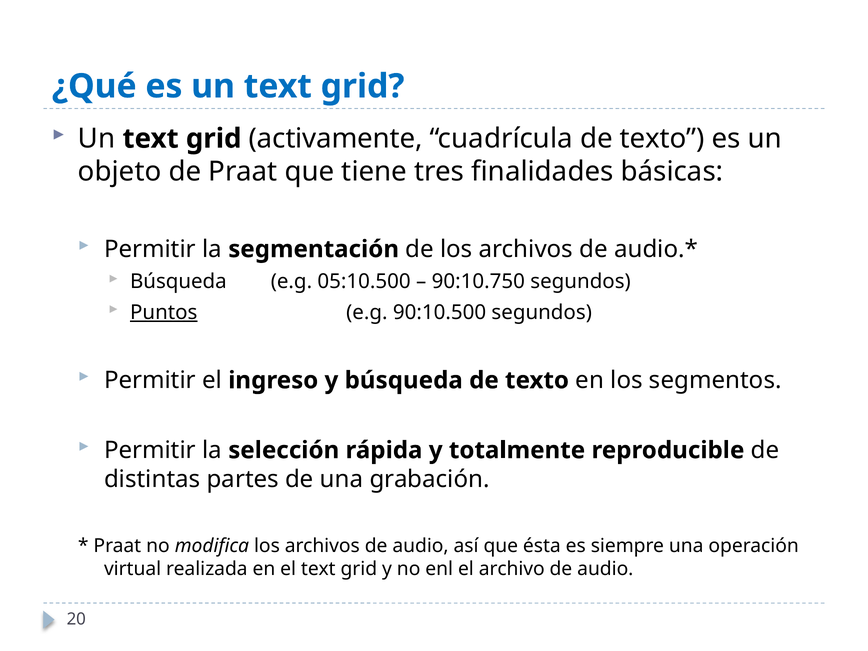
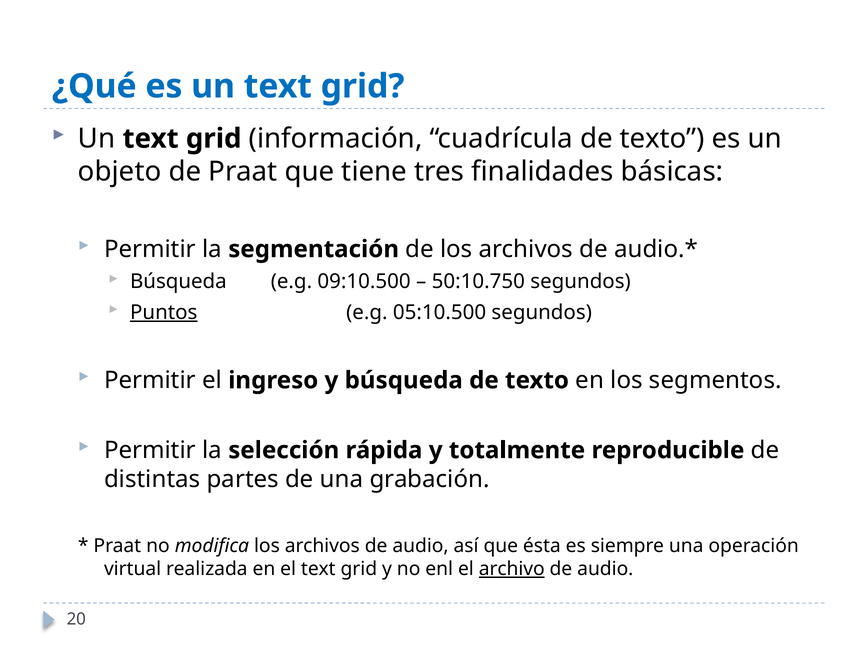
activamente: activamente -> información (336, 139)
05:10.500: 05:10.500 -> 09:10.500 (364, 282)
90:10.750: 90:10.750 -> 50:10.750 (478, 282)
90:10.500: 90:10.500 -> 05:10.500 (440, 312)
archivo underline: none -> present (512, 569)
